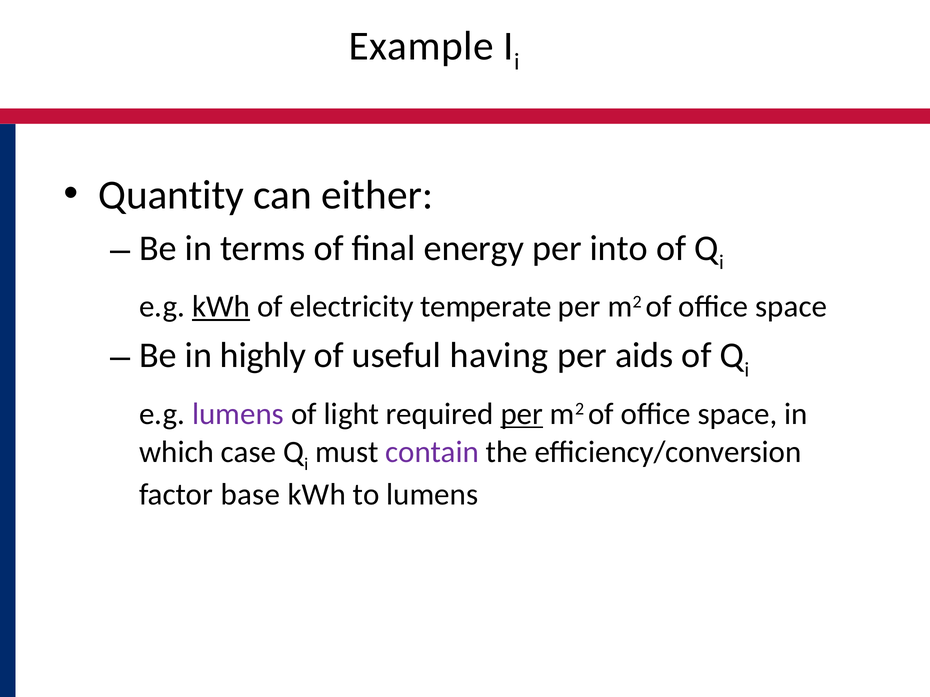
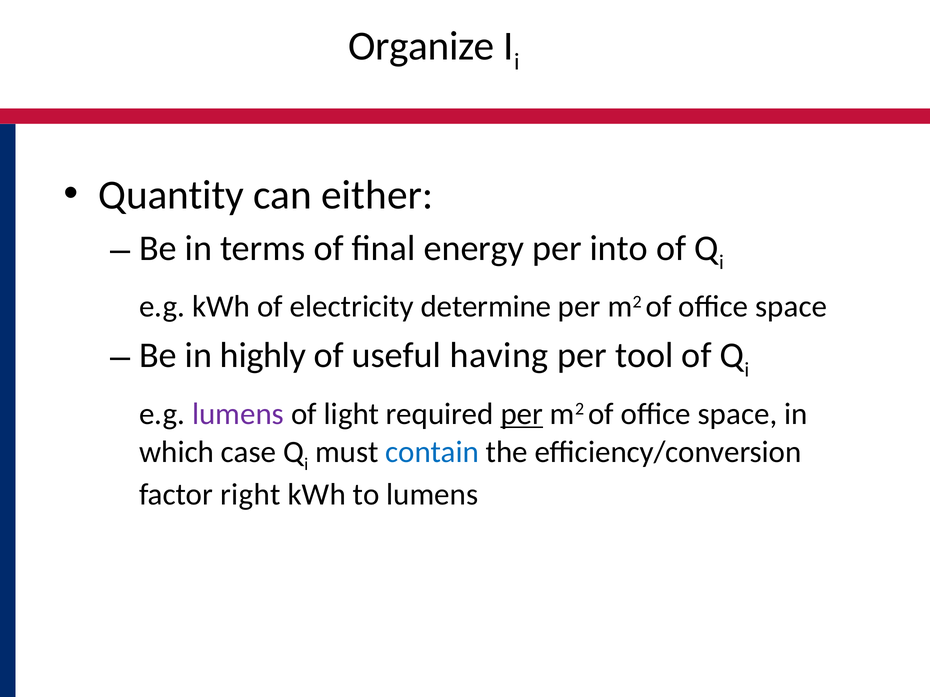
Example: Example -> Organize (421, 46)
kWh underline: present -> none (221, 307)
temperate: temperate -> determine (486, 307)
aids: aids -> tool (644, 356)
contain colour: purple -> blue (432, 452)
base: base -> right (250, 495)
